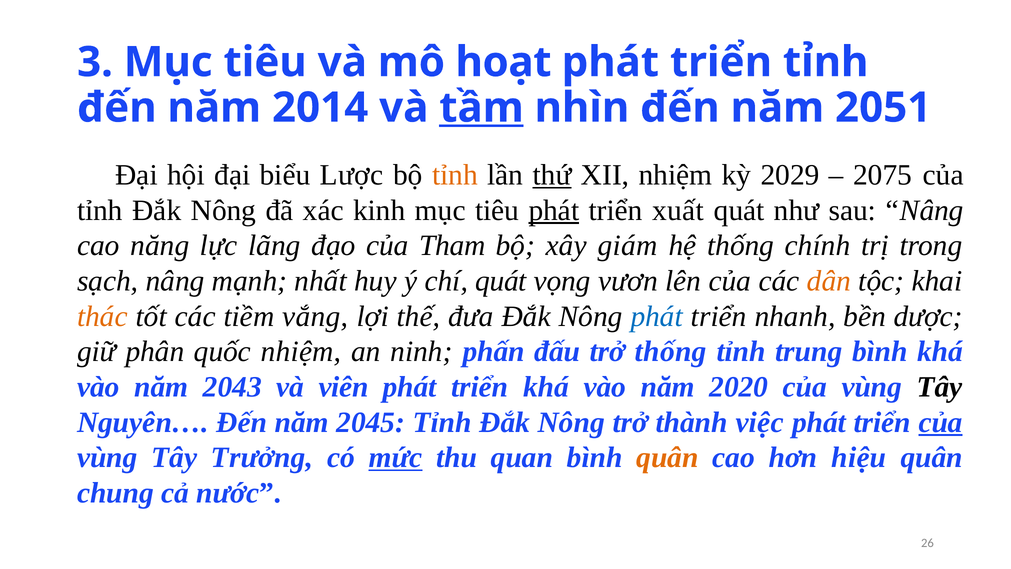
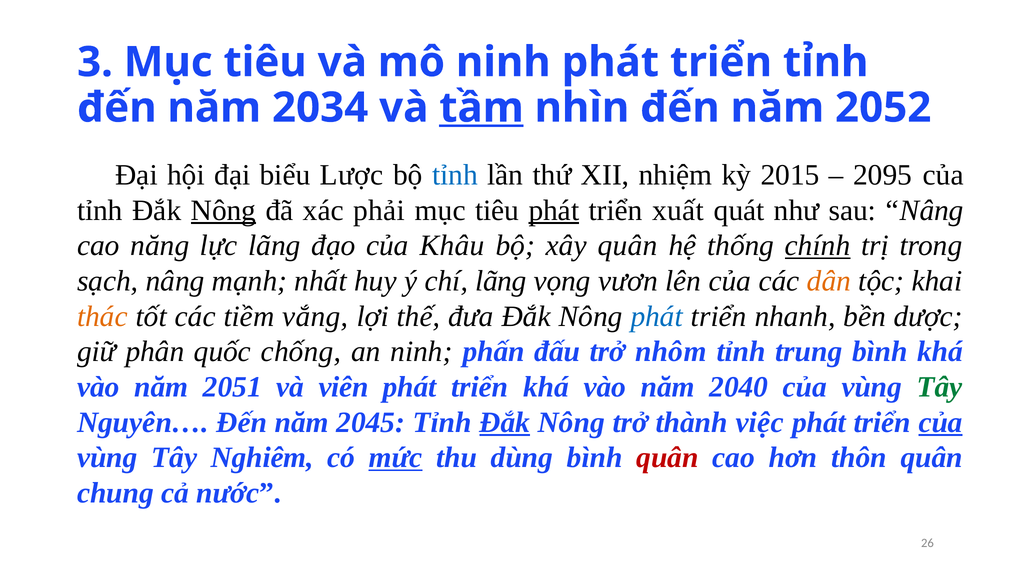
mô hoạt: hoạt -> ninh (503, 62)
2014: 2014 -> 2034 (320, 108)
2051: 2051 -> 2052 (883, 108)
tỉnh colour: orange -> blue (455, 175)
thứ underline: present -> none (552, 175)
2029: 2029 -> 2015 (790, 175)
2075: 2075 -> 2095 (883, 175)
Nông underline: none -> present (223, 210)
kinh: kinh -> phải (379, 210)
Tham: Tham -> Khâu (452, 246)
xây giám: giám -> quân (628, 246)
chính underline: none -> present (818, 246)
chí quát: quát -> lãng (501, 281)
quốc nhiệm: nhiệm -> chống (301, 351)
trở thống: thống -> nhôm (671, 351)
2043: 2043 -> 2051 (232, 387)
2020: 2020 -> 2040 (739, 387)
Tây colour: black -> green (940, 387)
Đắk underline: none -> present (505, 422)
Trưởng: Trưởng -> Nghiêm (262, 457)
quan: quan -> dùng (522, 457)
quân colour: orange -> red (667, 457)
hiệu: hiệu -> thôn (859, 457)
